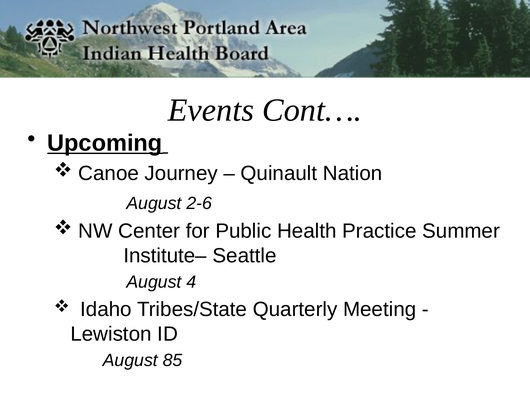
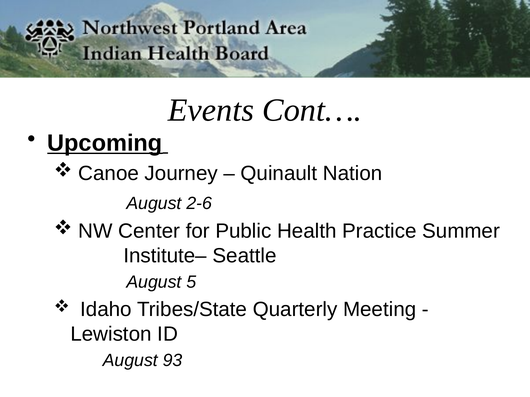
4: 4 -> 5 (191, 282)
85: 85 -> 93 (173, 361)
